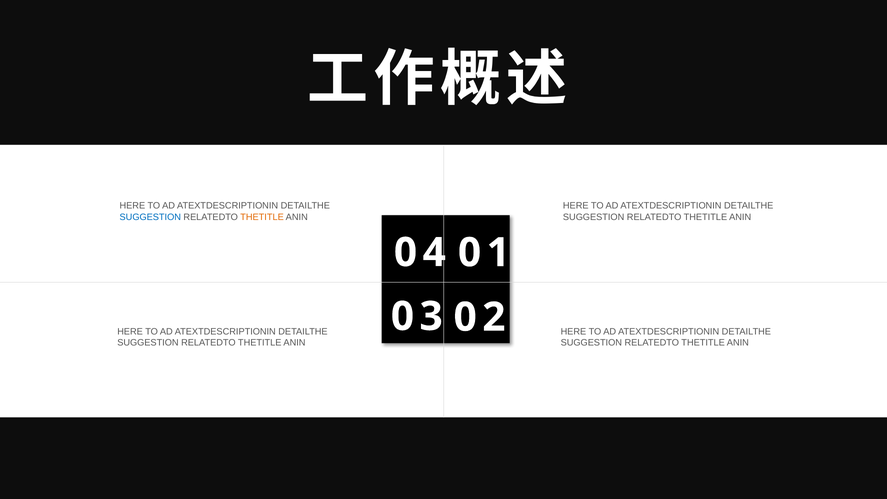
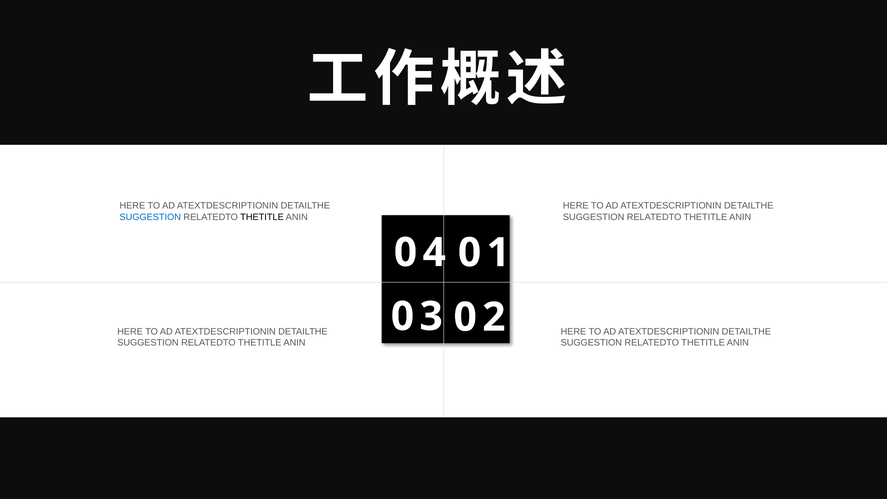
THETITLE colour: orange -> black (262, 217)
